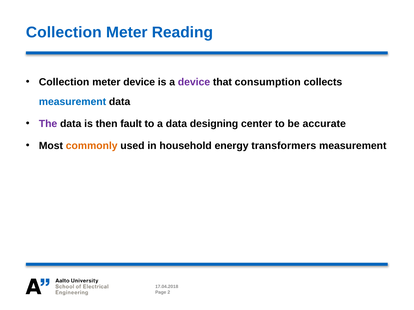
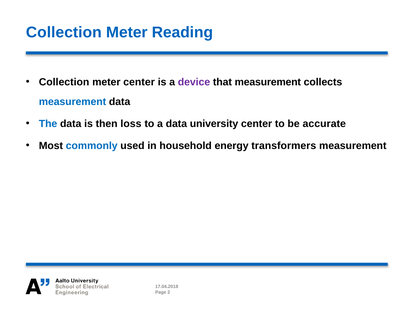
meter device: device -> center (139, 82)
that consumption: consumption -> measurement (268, 82)
The colour: purple -> blue (48, 124)
fault: fault -> loss (131, 124)
designing: designing -> university (214, 124)
commonly colour: orange -> blue (92, 146)
